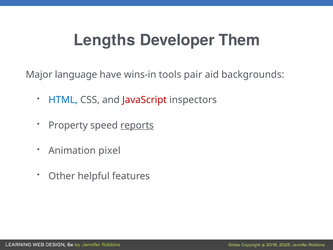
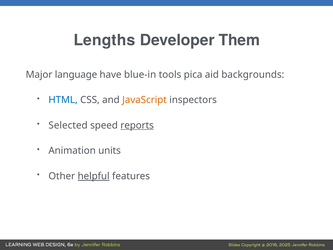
wins-in: wins-in -> blue-in (140, 75)
pair: pair -> pica (193, 75)
JavaScript colour: red -> orange (145, 100)
Property: Property -> Selected (68, 125)
pixel: pixel -> units (110, 151)
helpful underline: none -> present (94, 176)
